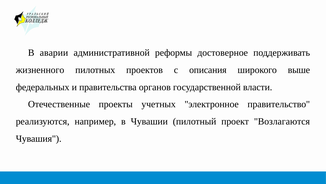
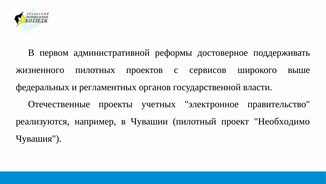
аварии: аварии -> первом (54, 53)
описания: описания -> сервисов (208, 70)
правительства: правительства -> регламентных (108, 87)
Возлагаются: Возлагаются -> Необходимо (282, 121)
